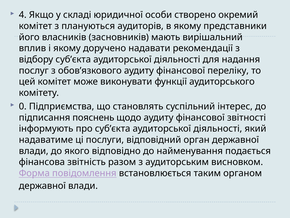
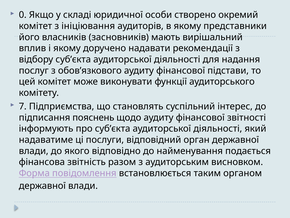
4: 4 -> 0 (23, 15)
плануються: плануються -> ініціювання (88, 26)
переліку: переліку -> підстави (228, 70)
0: 0 -> 7 (23, 106)
